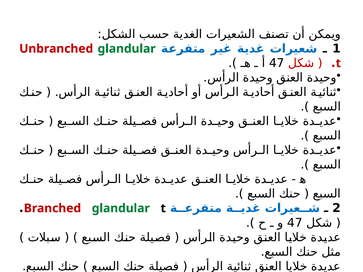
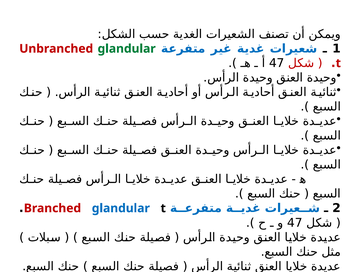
glandular colour: green -> blue (121, 208)
